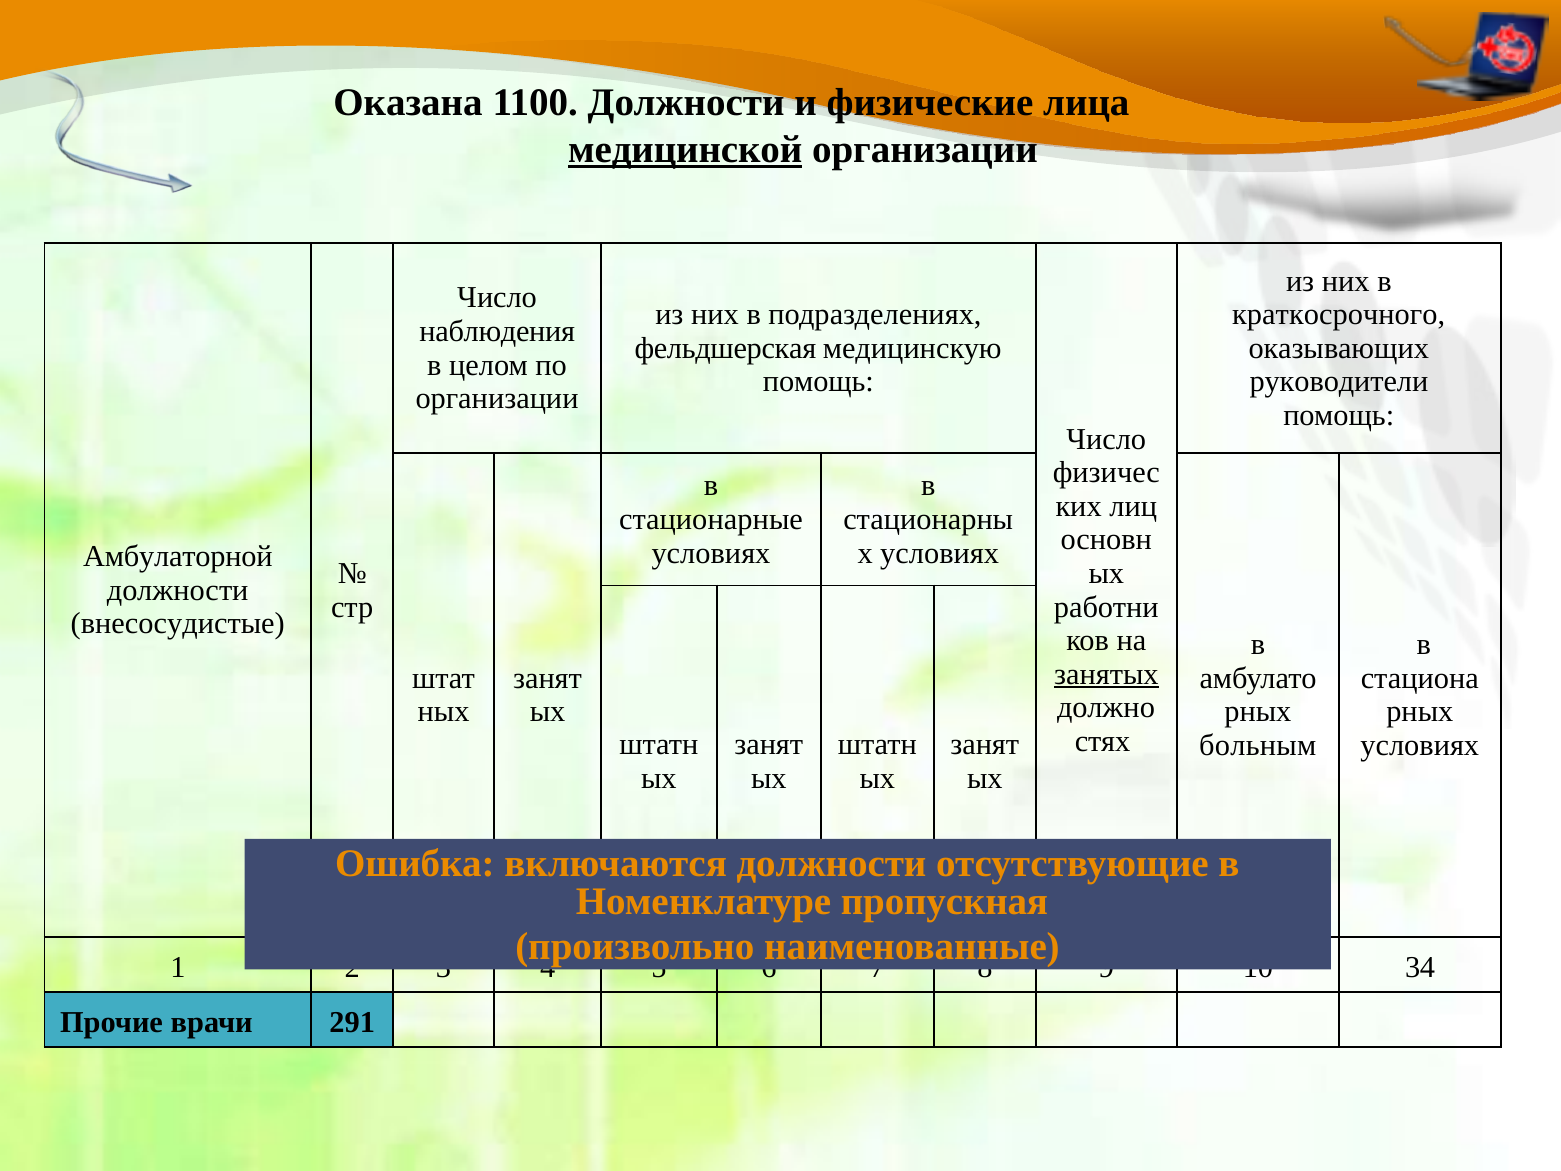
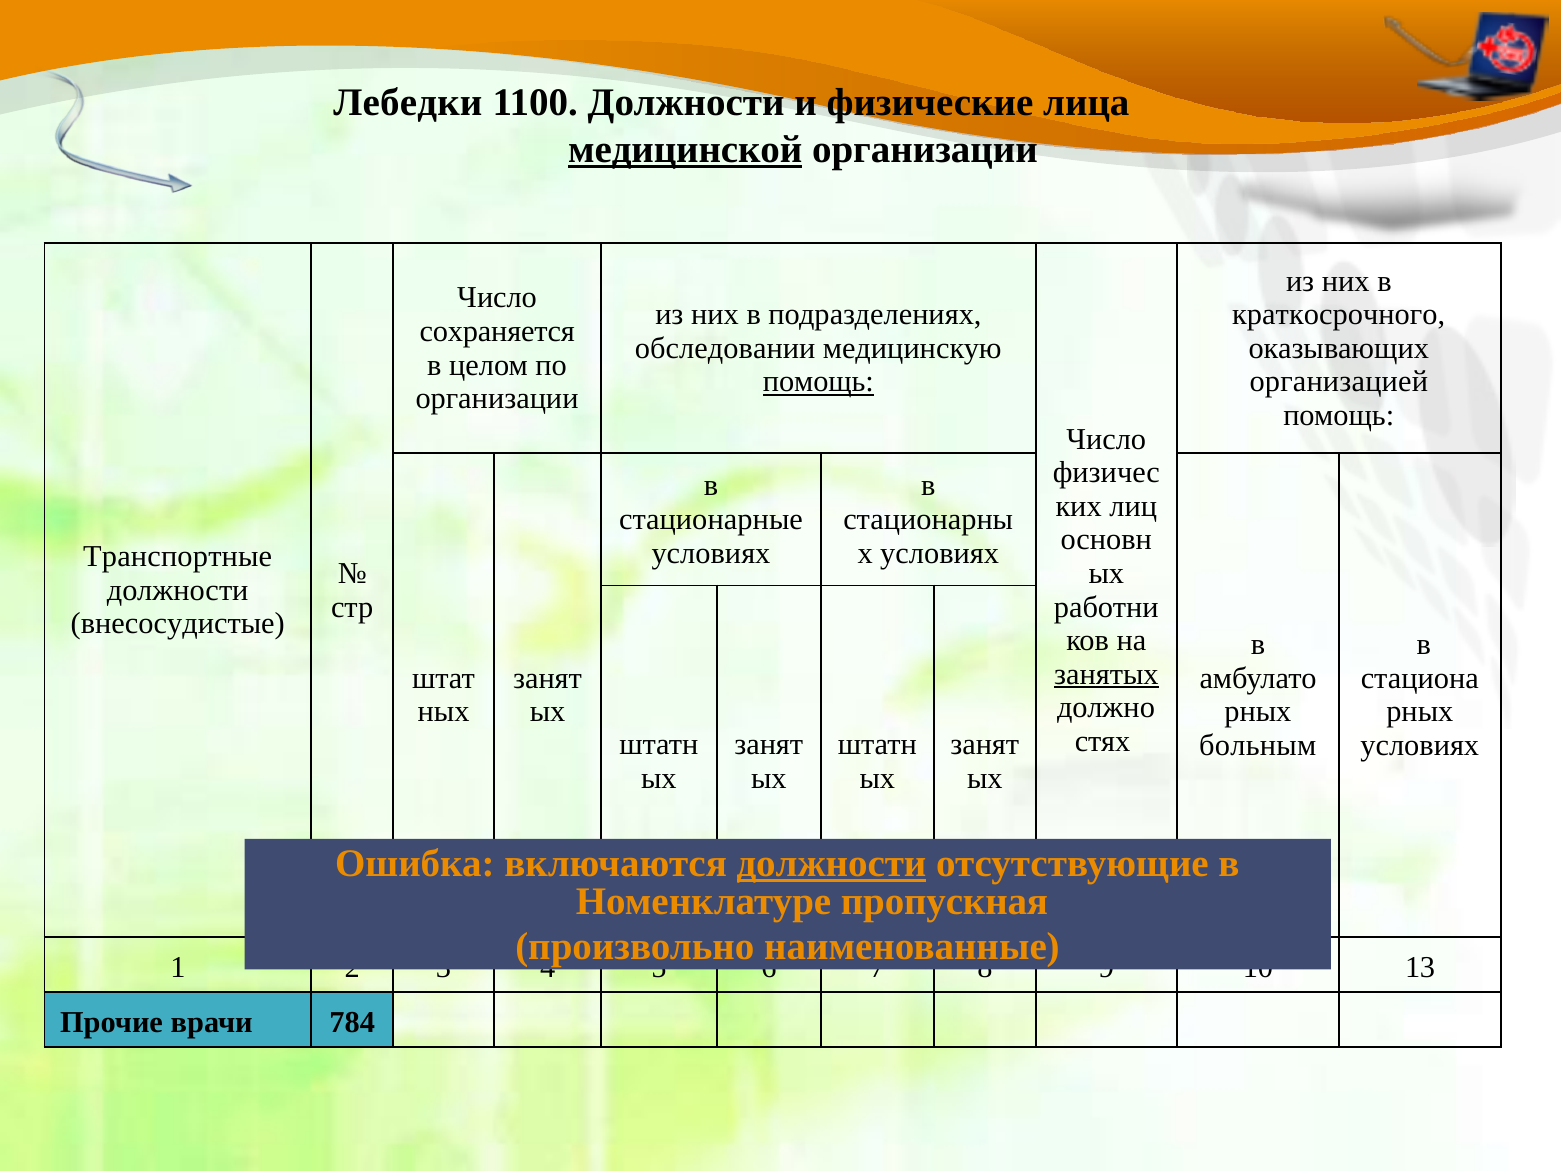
Оказана: Оказана -> Лебедки (408, 103)
наблюдения: наблюдения -> сохраняется (497, 331)
фельдшерская: фельдшерская -> обследовании (725, 348)
помощь underline: none -> present (818, 382)
руководители: руководители -> организацией (1339, 382)
Амбулаторной: Амбулаторной -> Транспортные (178, 557)
должности underline: none -> present (832, 864)
34: 34 -> 13 (1420, 967)
291: 291 -> 784 (352, 1022)
